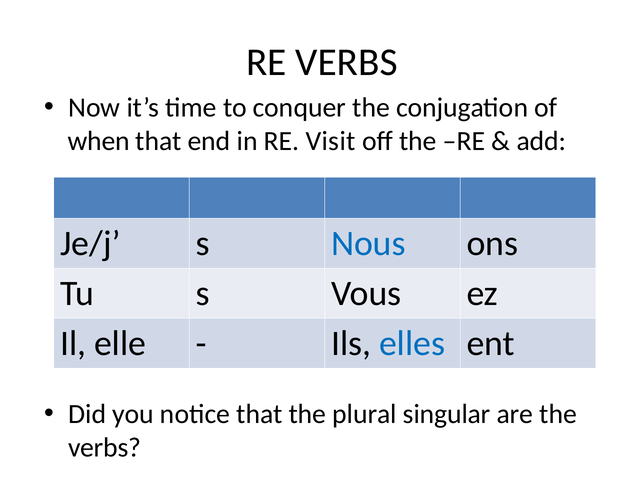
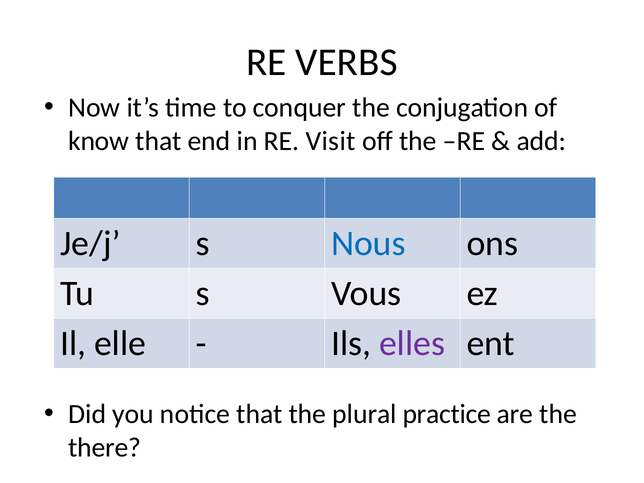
when: when -> know (99, 141)
elles colour: blue -> purple (412, 344)
singular: singular -> practice (447, 414)
verbs: verbs -> there (105, 447)
